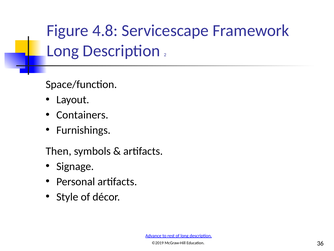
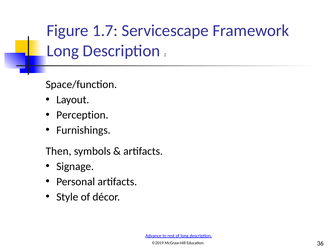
4.8: 4.8 -> 1.7 (105, 31)
Containers: Containers -> Perception (82, 115)
